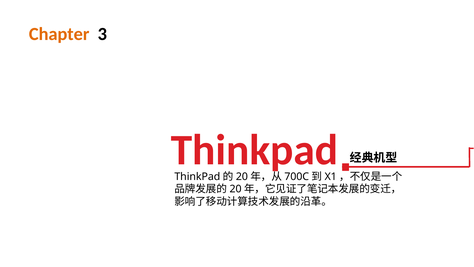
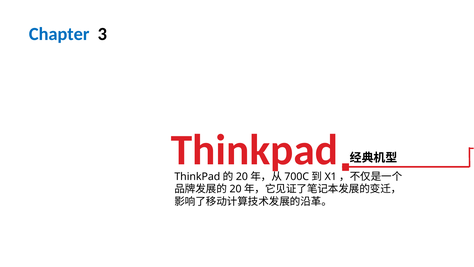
Chapter colour: orange -> blue (59, 34)
